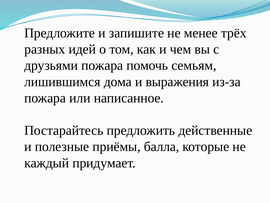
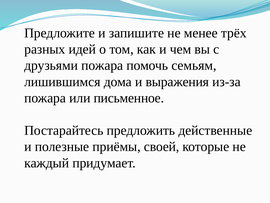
написанное: написанное -> письменное (129, 98)
балла: балла -> своей (162, 146)
